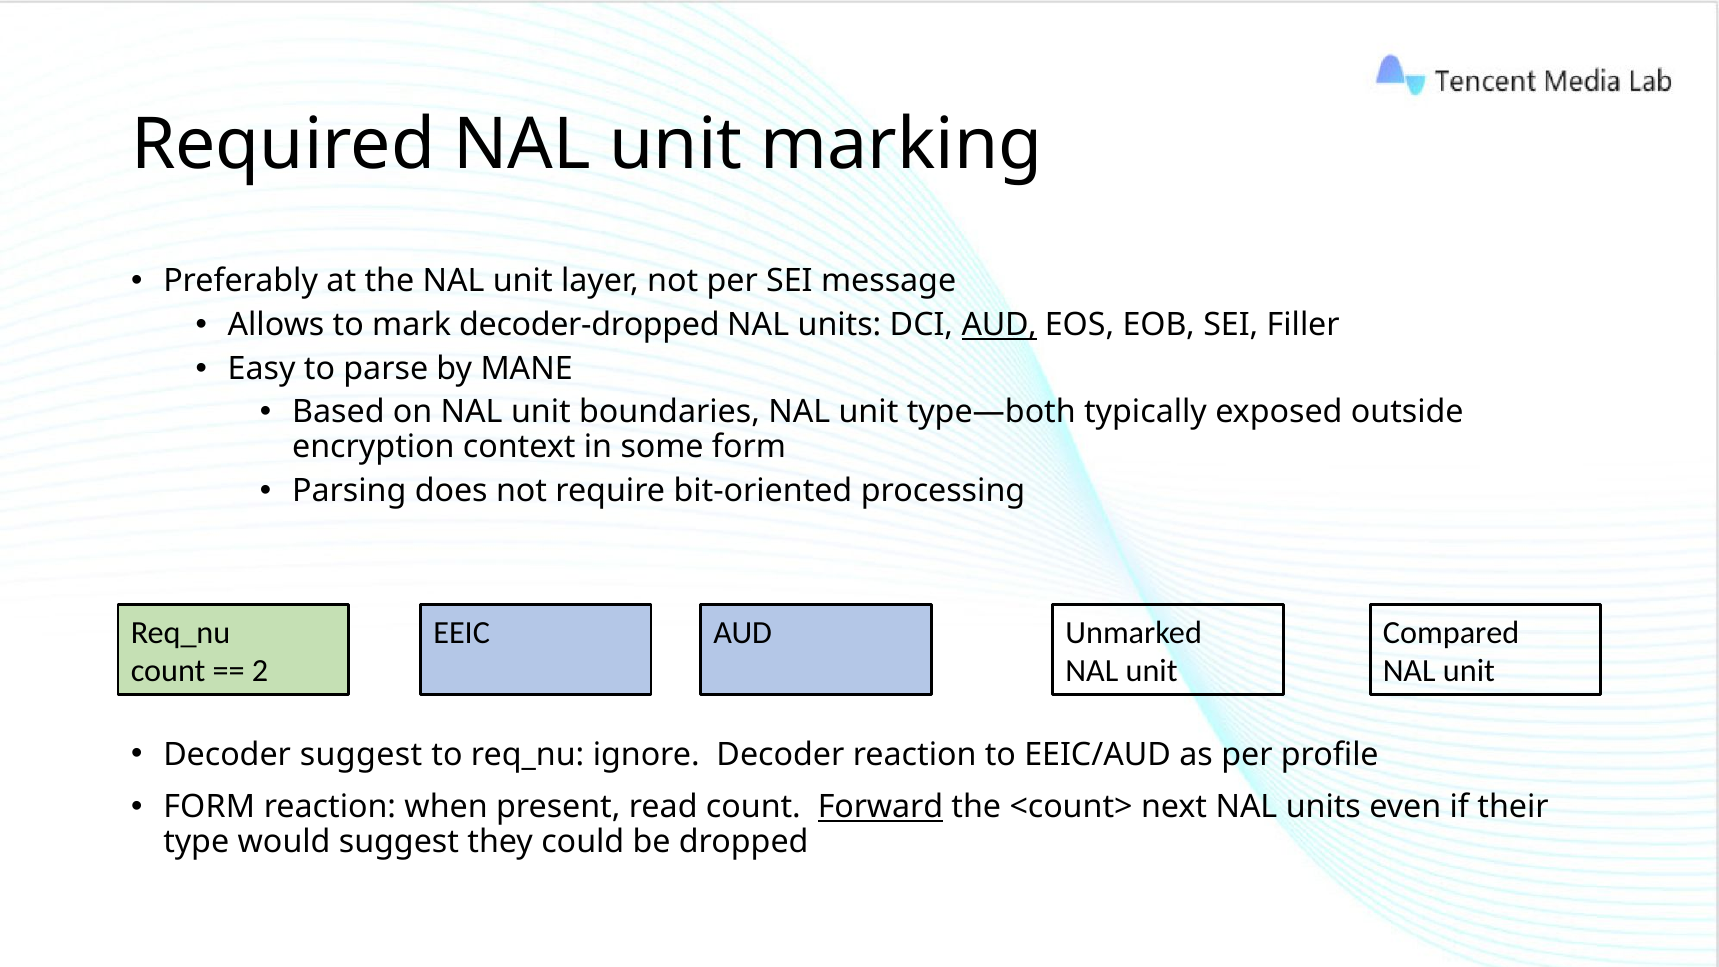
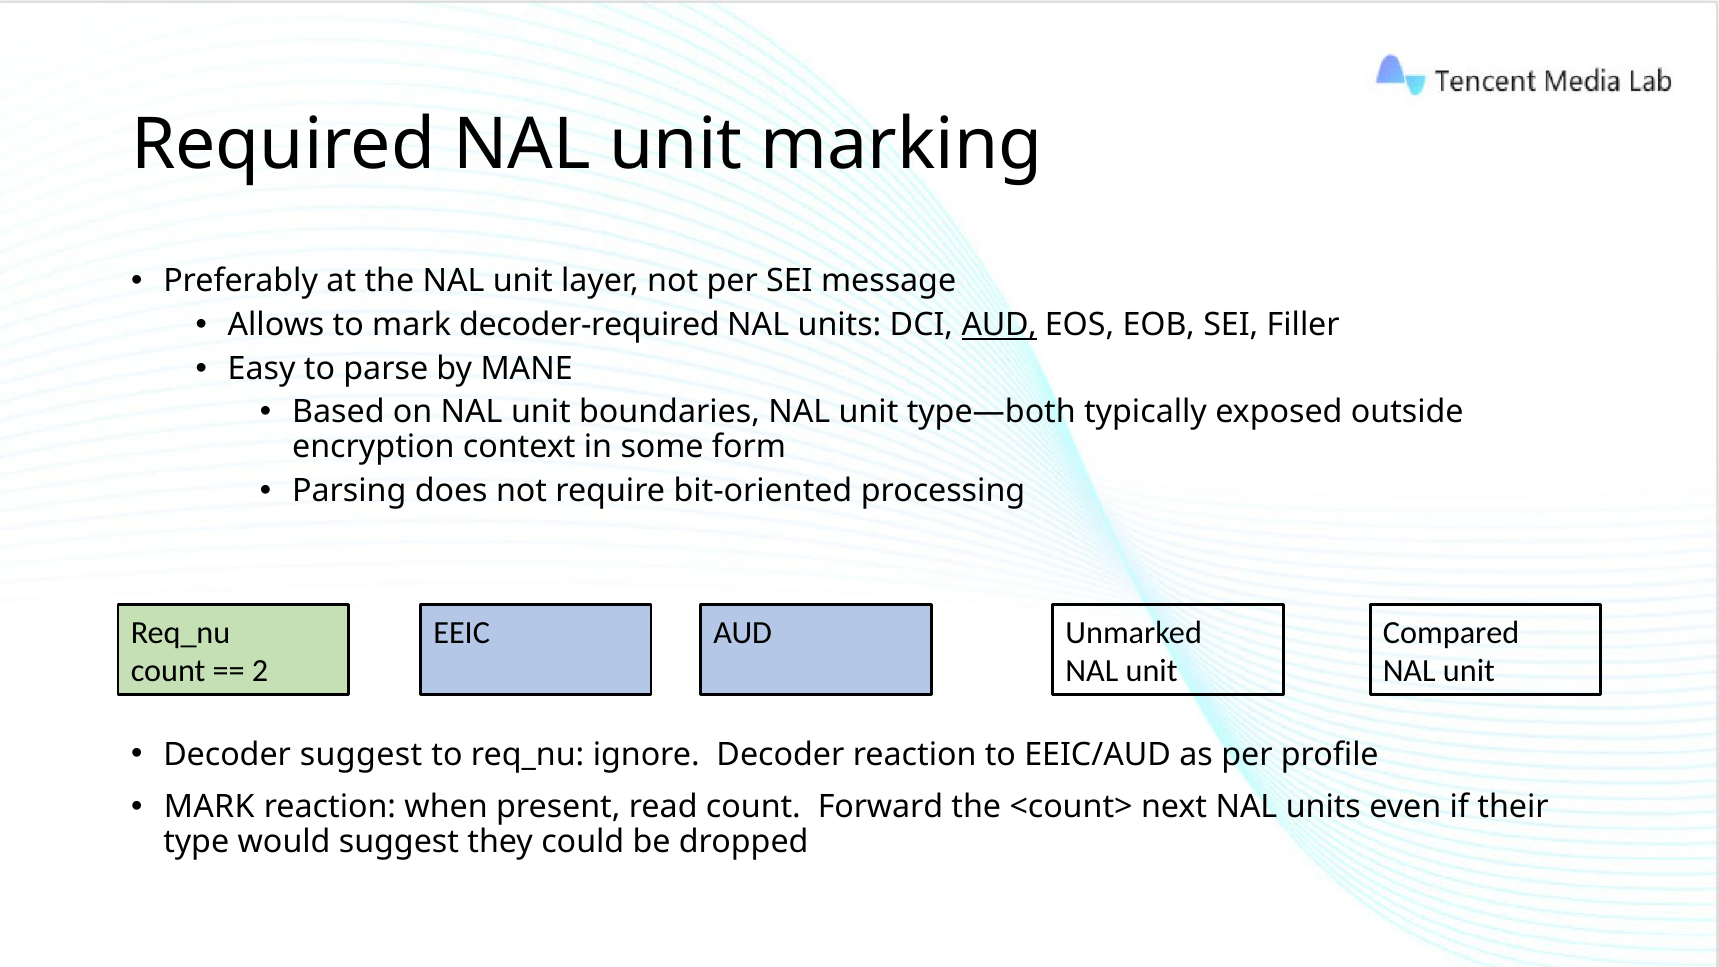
decoder-dropped: decoder-dropped -> decoder-required (589, 325)
FORM: FORM -> MARK (209, 807)
Forward underline: present -> none (880, 807)
